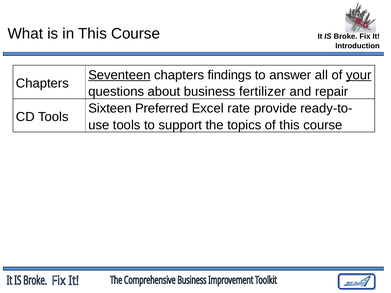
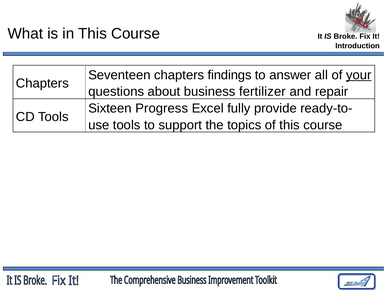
Seventeen underline: present -> none (119, 75)
Preferred: Preferred -> Progress (162, 108)
rate: rate -> fully (239, 108)
